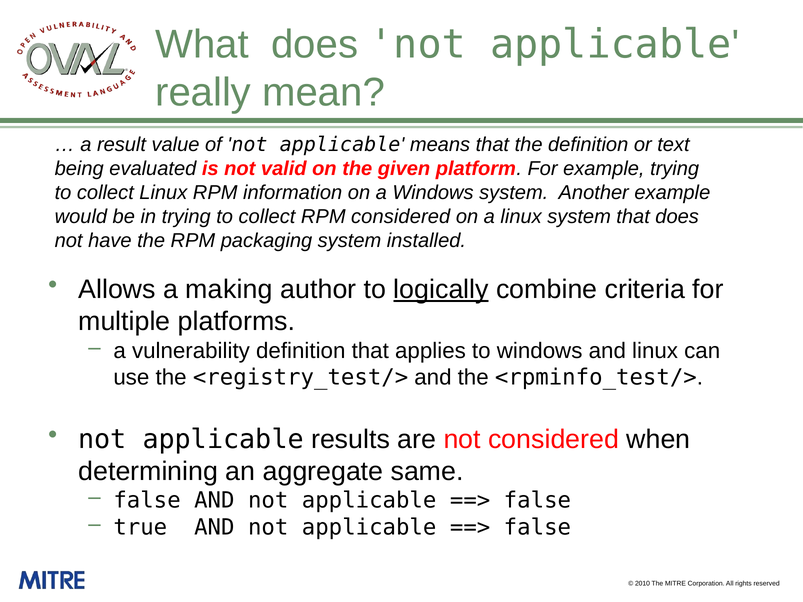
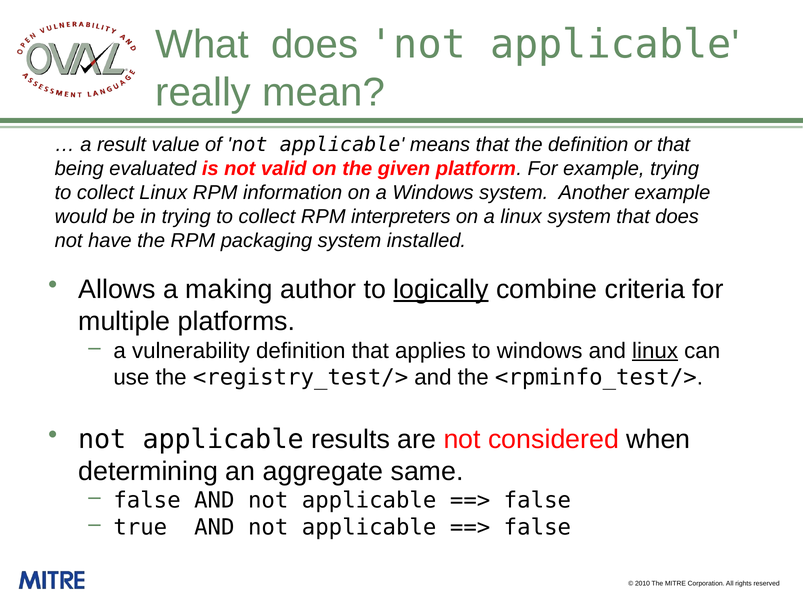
or text: text -> that (674, 145)
RPM considered: considered -> interpreters (401, 217)
linux underline: none -> present (655, 351)
